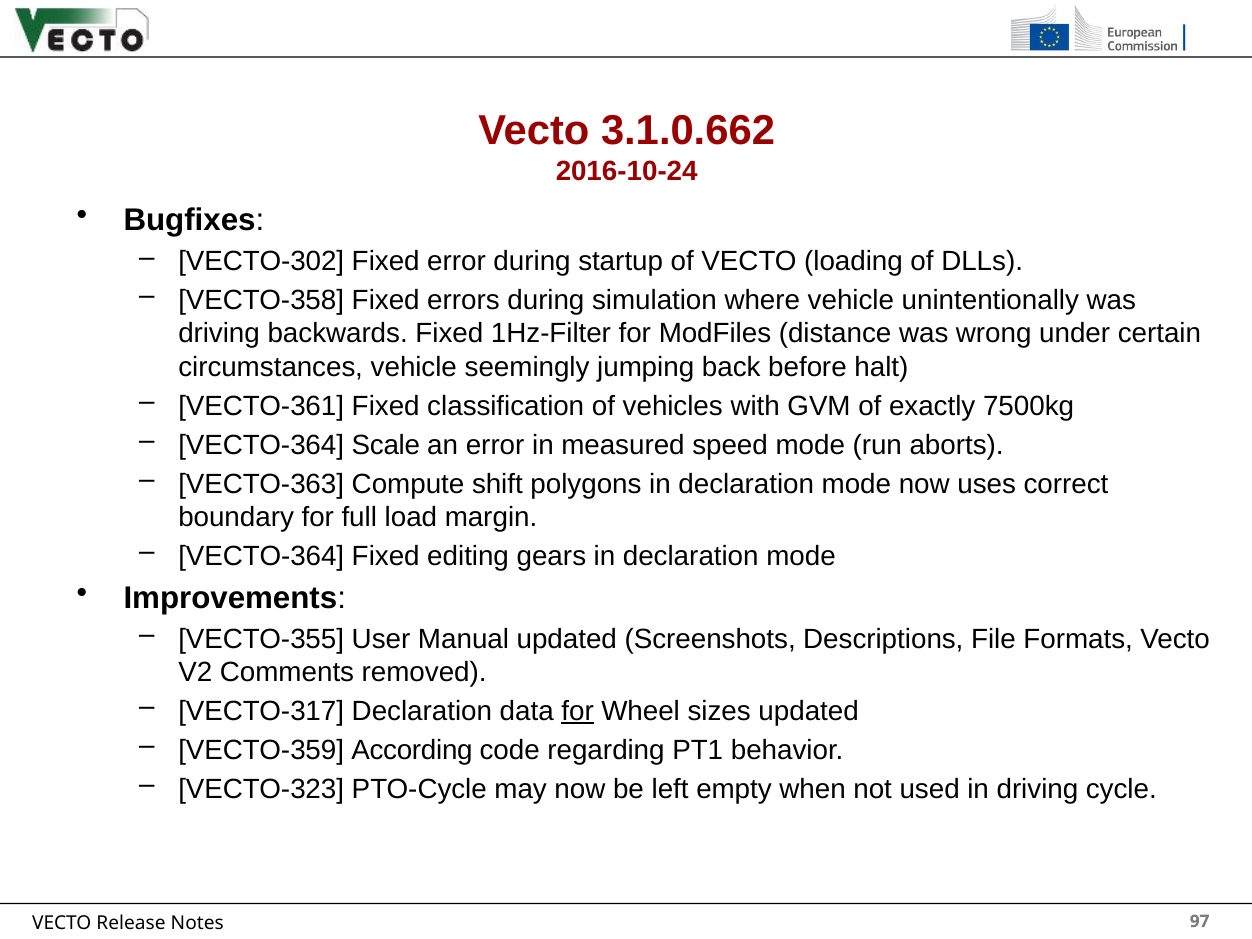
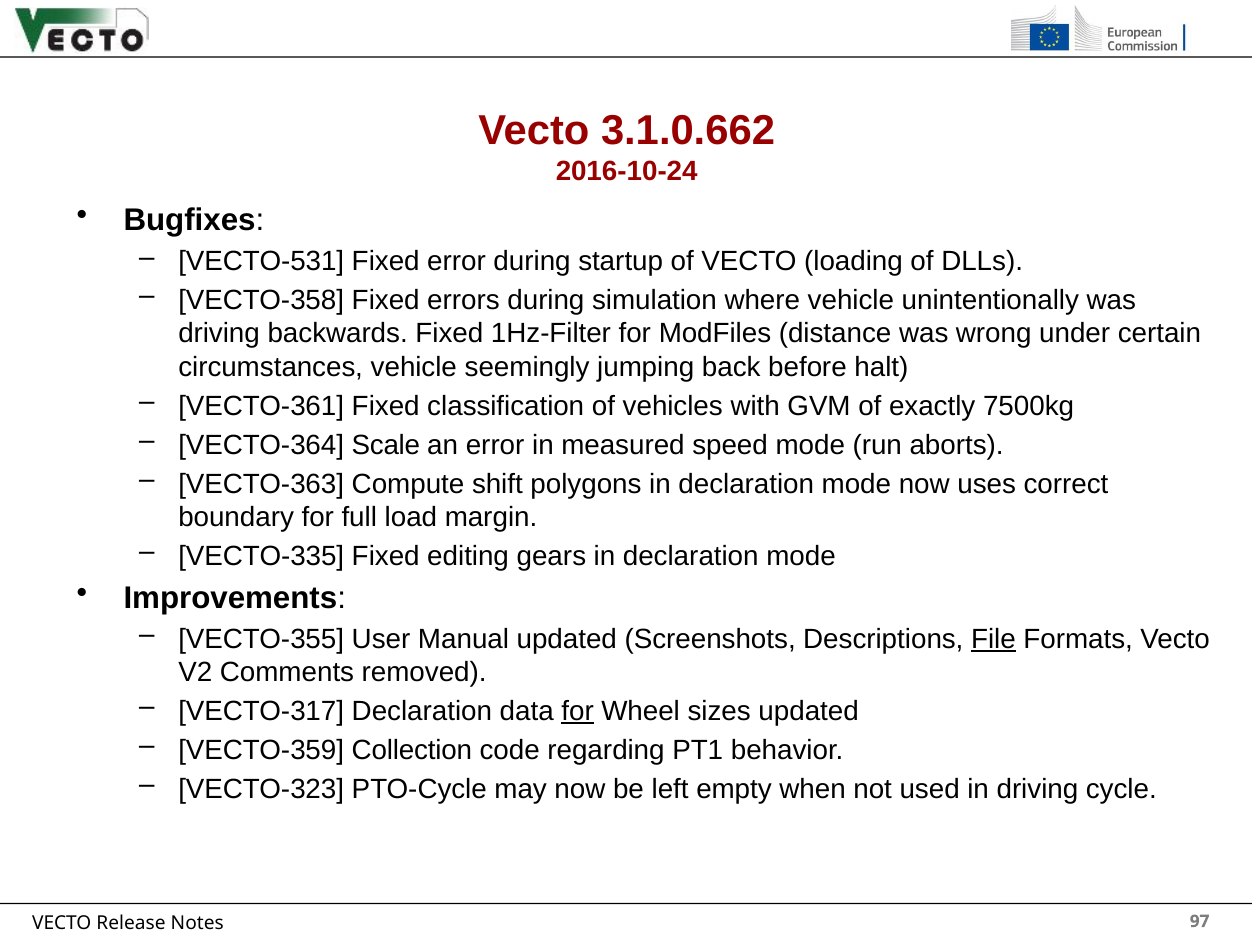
VECTO-302: VECTO-302 -> VECTO-531 (261, 261)
VECTO-364: VECTO-364 -> VECTO-335 (261, 556)
File underline: none -> present (993, 639)
According: According -> Collection (412, 750)
